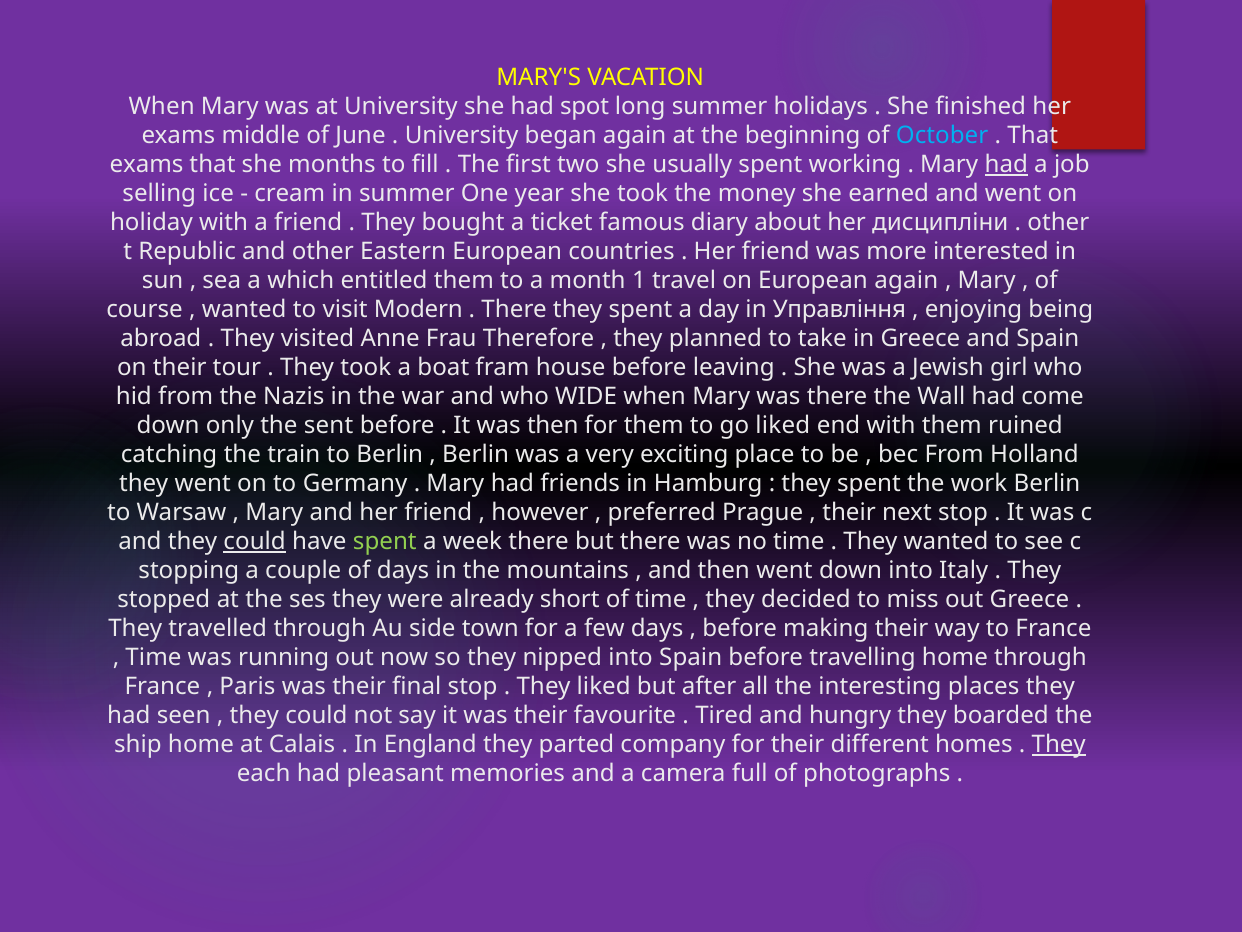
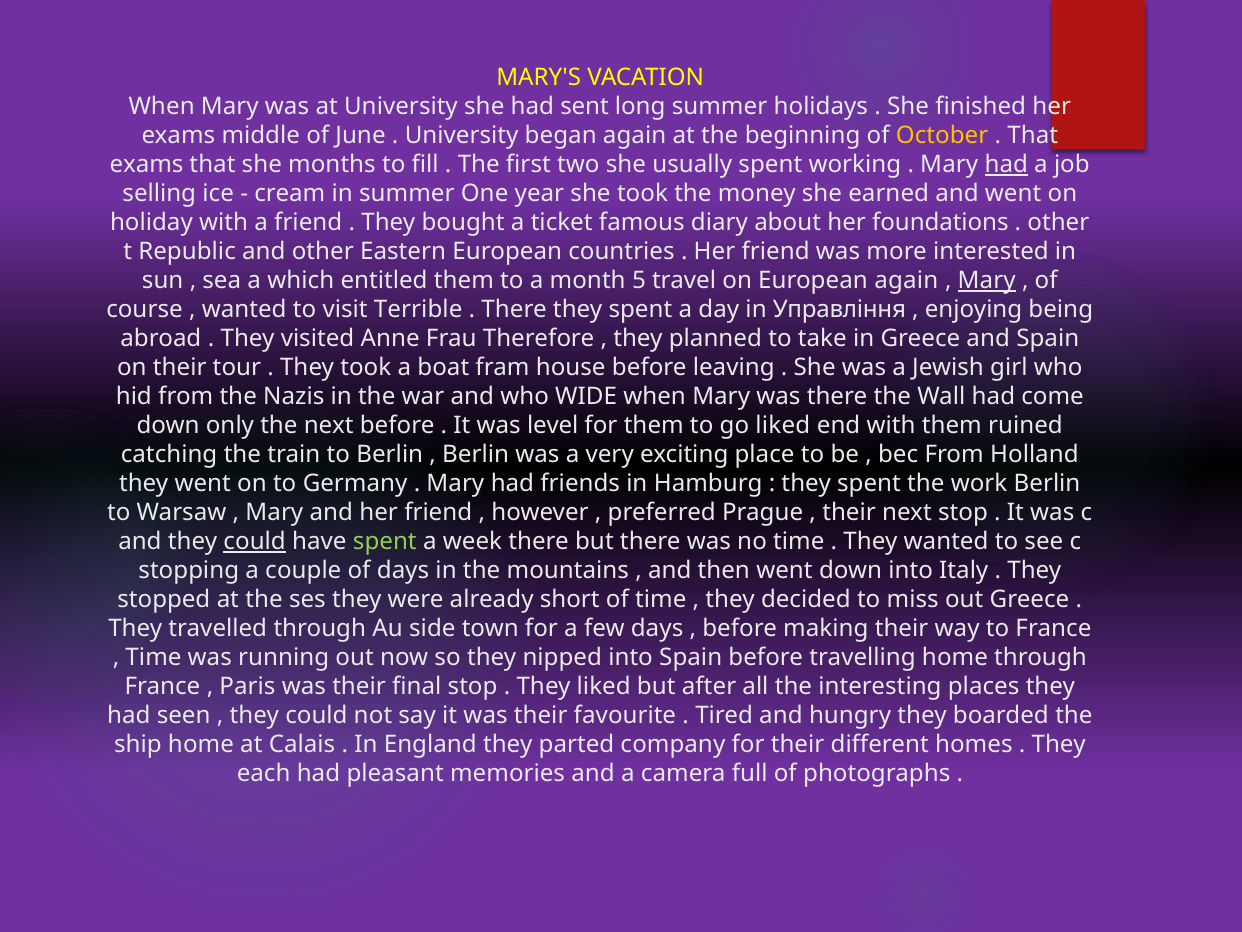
spot: spot -> sent (585, 106)
October colour: light blue -> yellow (942, 135)
дисципліни: дисципліни -> foundations (940, 222)
1: 1 -> 5 (639, 280)
Mary underline: none -> present (987, 280)
Modern: Modern -> Terrible (418, 309)
the sent: sent -> next (329, 425)
was then: then -> level (553, 425)
They underline: present -> none (1059, 744)
